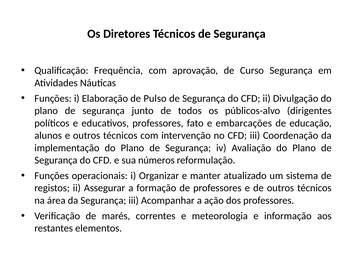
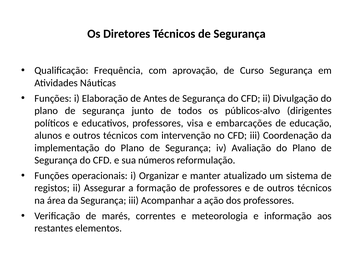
Pulso: Pulso -> Antes (155, 98)
fato: fato -> visa (195, 123)
